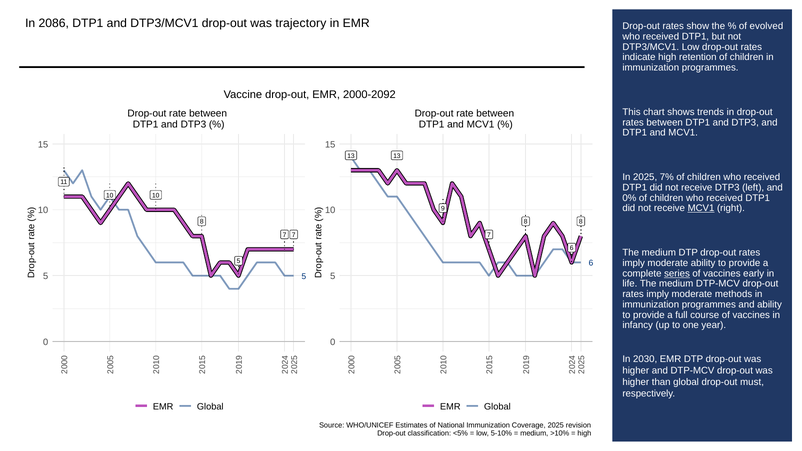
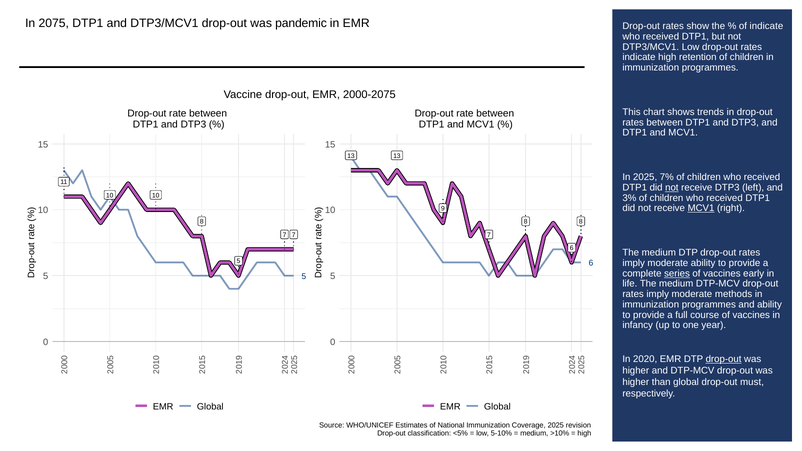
2086: 2086 -> 2075 (54, 23)
trajectory: trajectory -> pandemic (301, 23)
of evolved: evolved -> indicate (766, 26)
2000-2092: 2000-2092 -> 2000-2075 (369, 95)
not underline: none -> present (672, 188)
0%: 0% -> 3% (629, 198)
2030: 2030 -> 2020 (645, 359)
drop-out underline: none -> present (724, 359)
